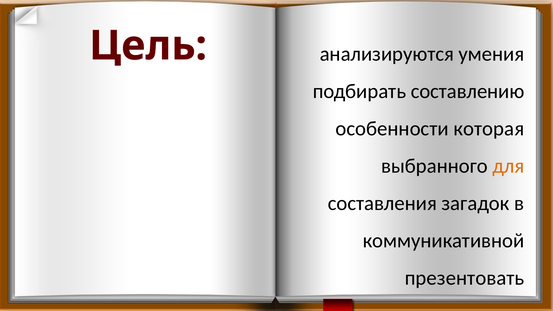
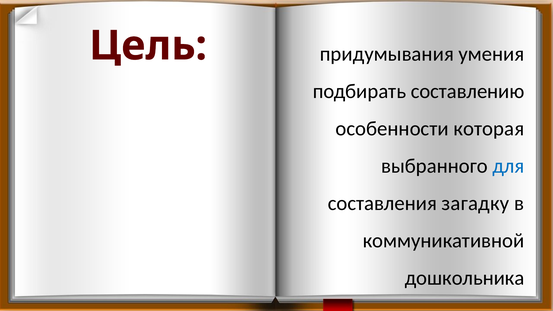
анализируются: анализируются -> придумывания (387, 54)
для colour: orange -> blue (508, 166)
загадок: загадок -> загадку (475, 203)
презентовать: презентовать -> дошкольника (465, 278)
